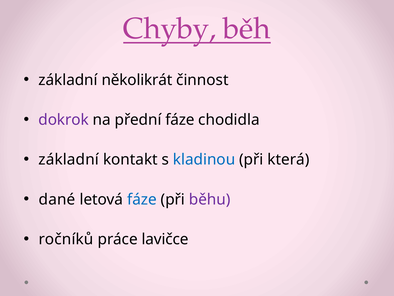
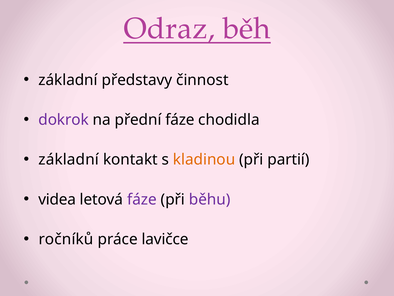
Chyby: Chyby -> Odraz (169, 29)
několikrát: několikrát -> představy (137, 80)
kladinou colour: blue -> orange (204, 159)
která: která -> partií (288, 159)
dané: dané -> videa (57, 199)
fáze colour: blue -> purple (142, 199)
